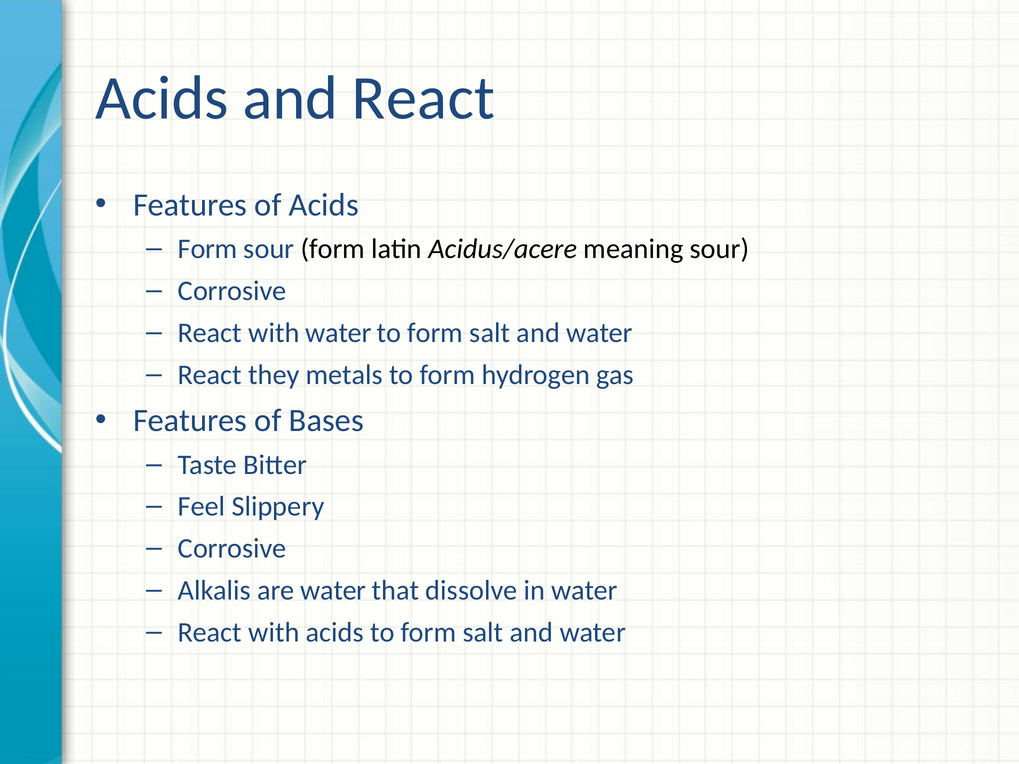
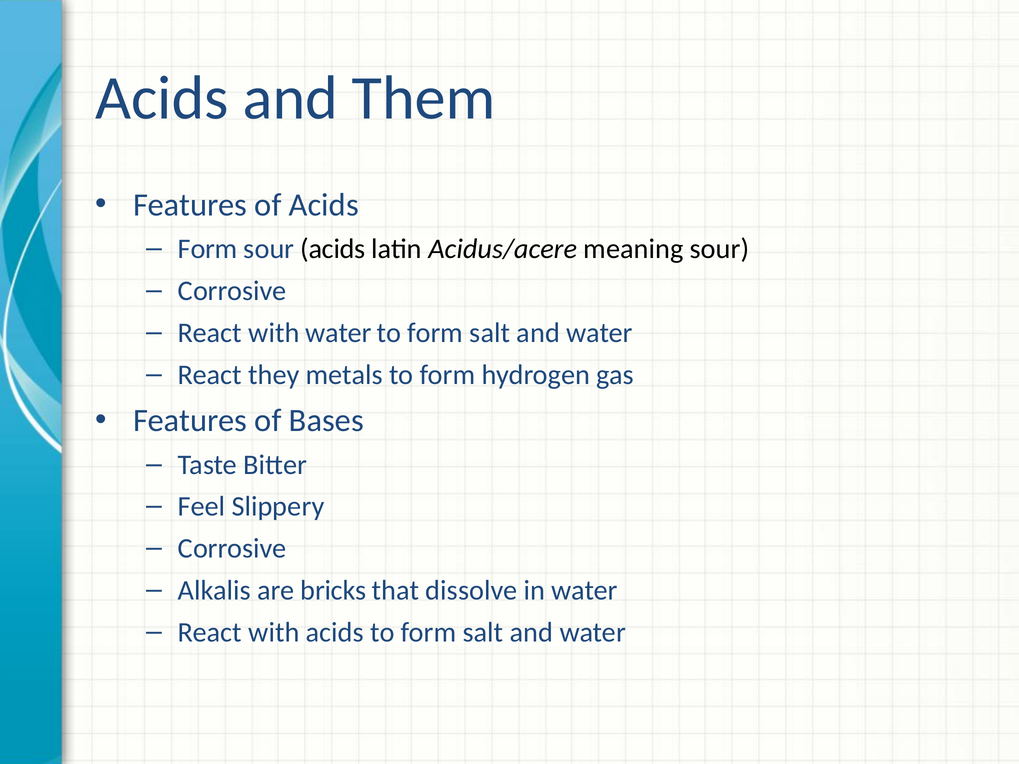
and React: React -> Them (424, 98)
sour form: form -> acids (333, 249)
are water: water -> bricks (333, 591)
